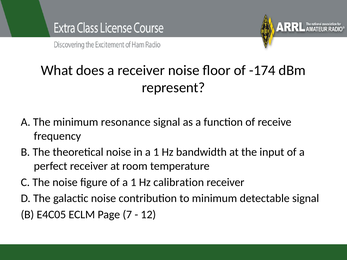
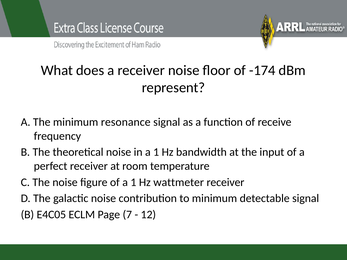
calibration: calibration -> wattmeter (179, 182)
